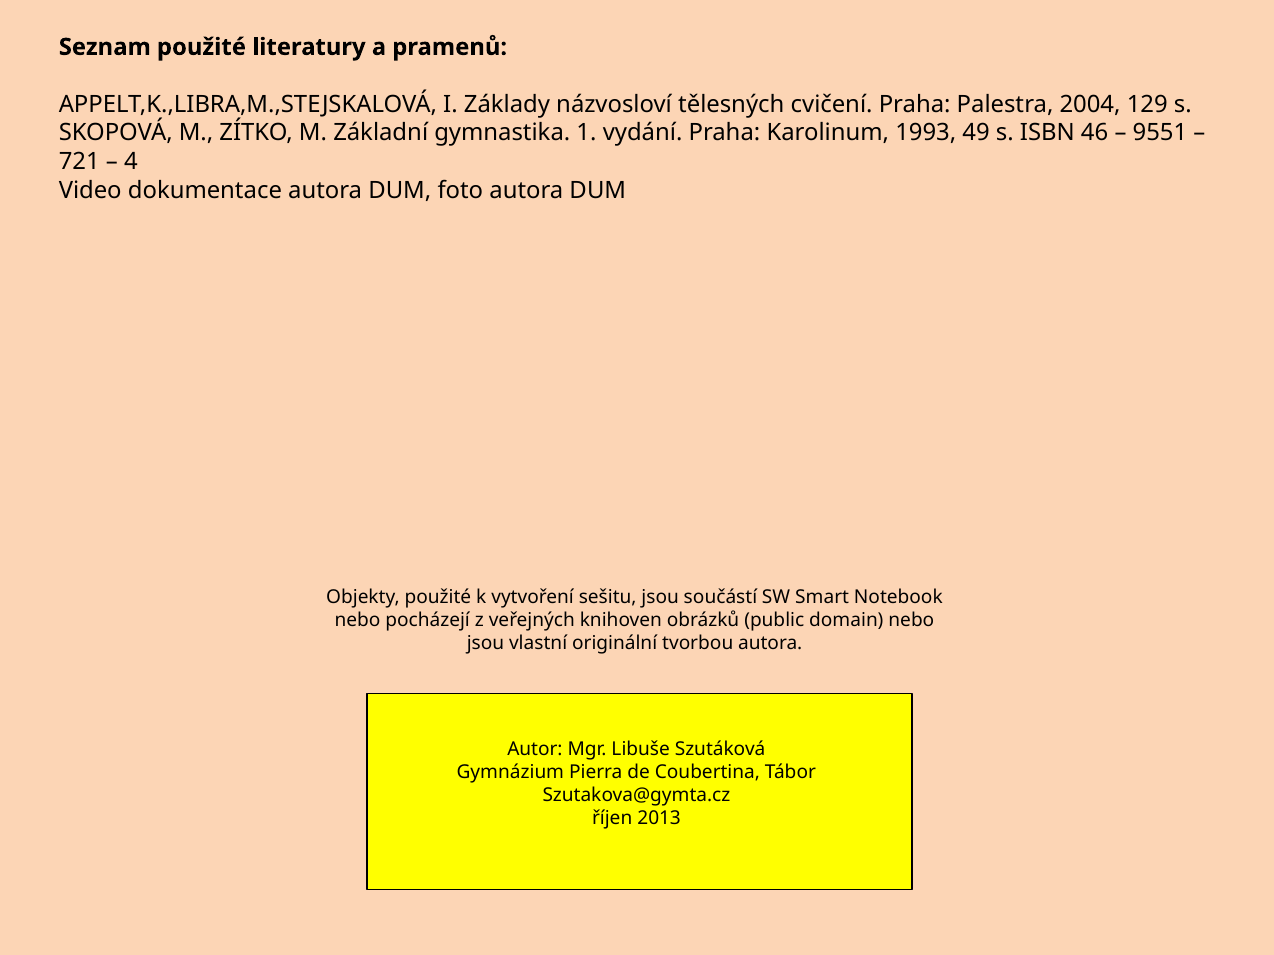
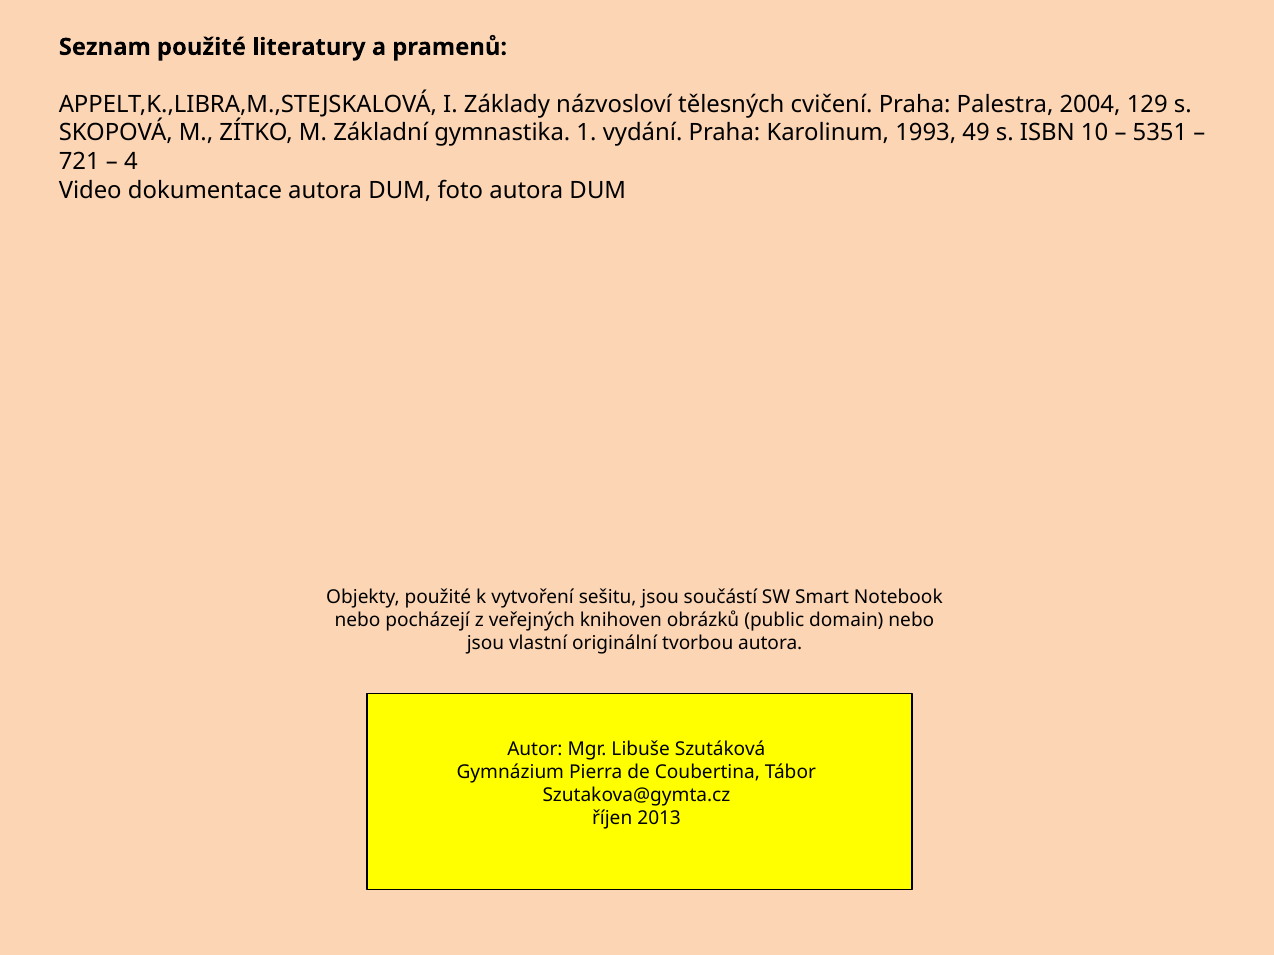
46: 46 -> 10 (1095, 133)
9551: 9551 -> 5351 (1160, 133)
